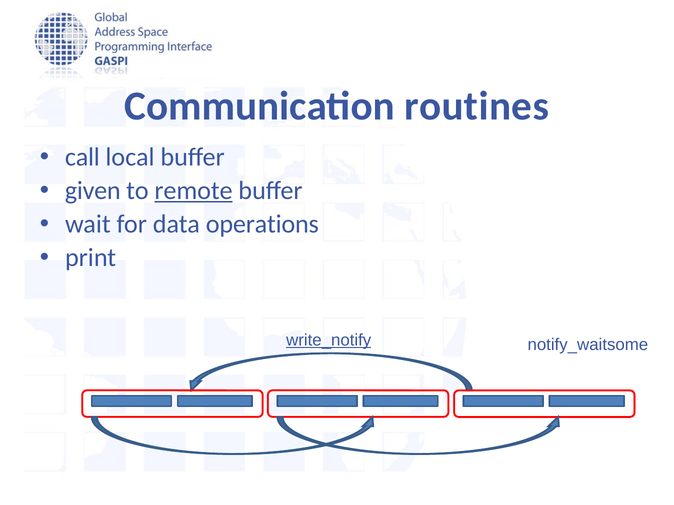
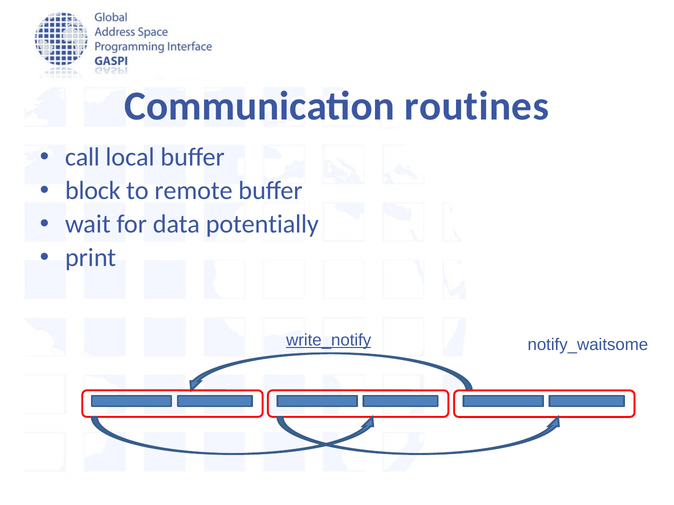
given: given -> block (93, 191)
remote underline: present -> none (194, 191)
operations: operations -> potentially (262, 224)
